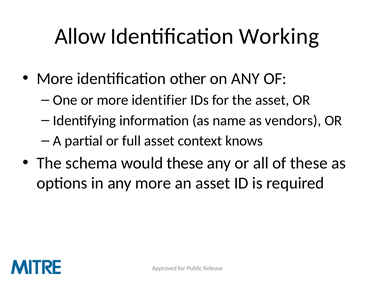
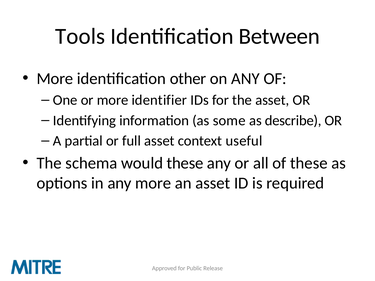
Allow: Allow -> Tools (80, 36)
Working: Working -> Between (279, 36)
name: name -> some (229, 121)
vendors: vendors -> describe (293, 121)
knows: knows -> useful (244, 141)
